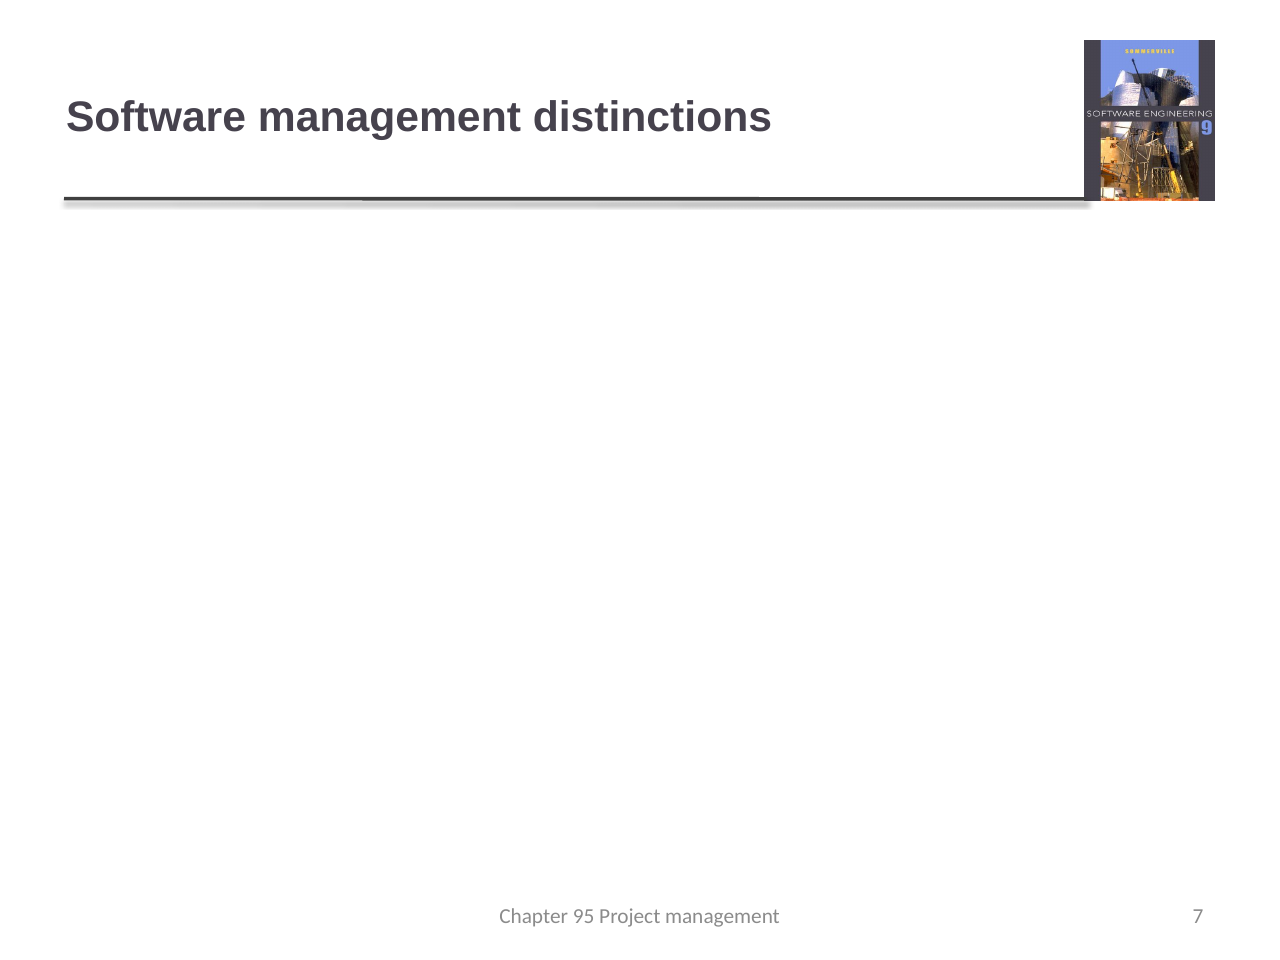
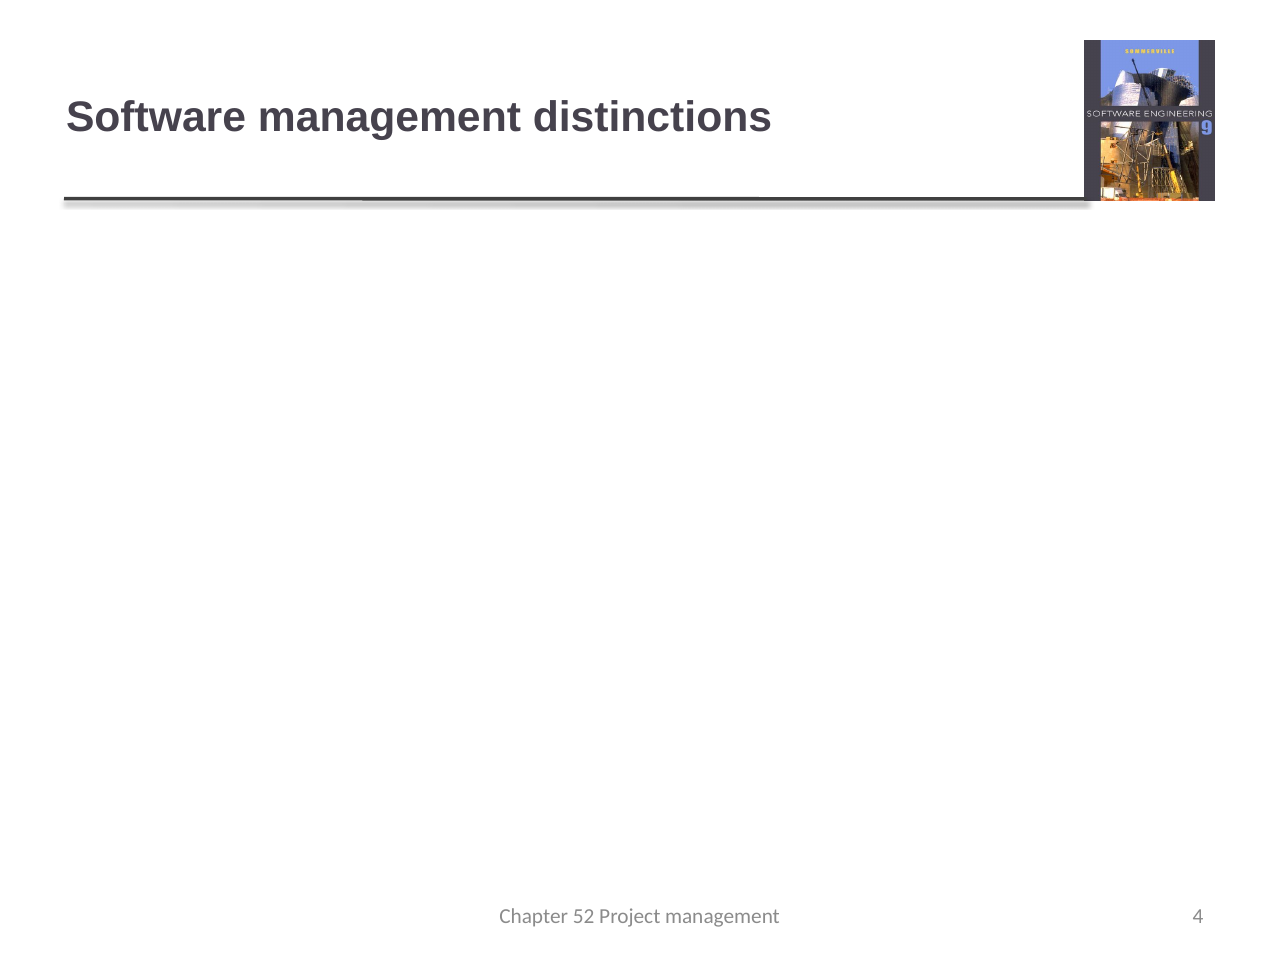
95: 95 -> 52 (584, 917)
7: 7 -> 4 (1198, 917)
